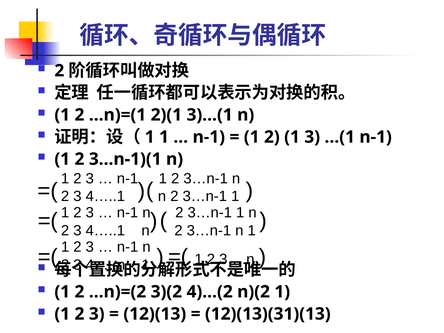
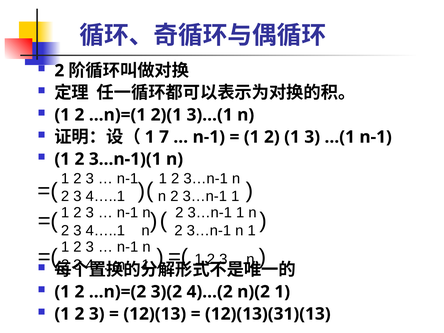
1 1: 1 -> 7 (164, 137)
